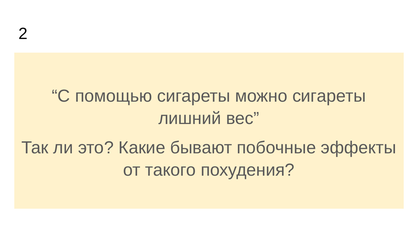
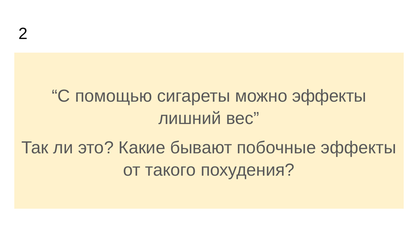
можно сигареты: сигареты -> эффекты (329, 96)
